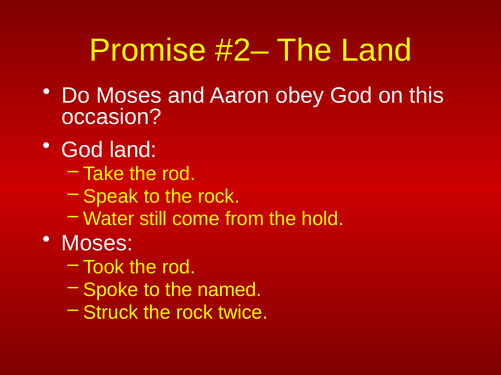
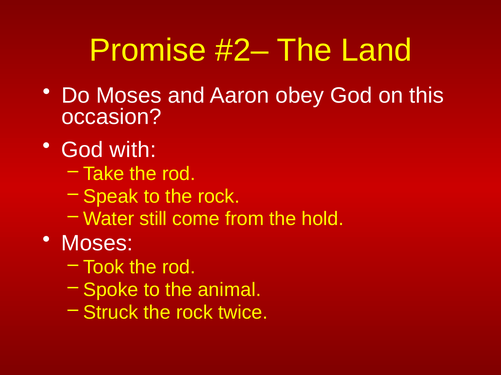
God land: land -> with (133, 150)
named: named -> animal (229, 290)
